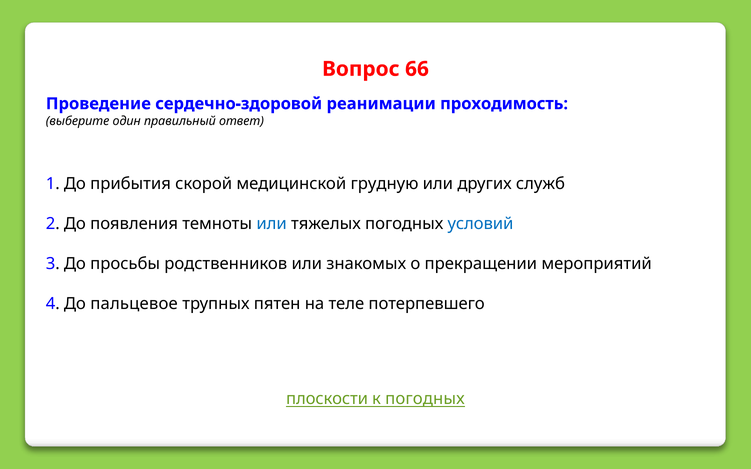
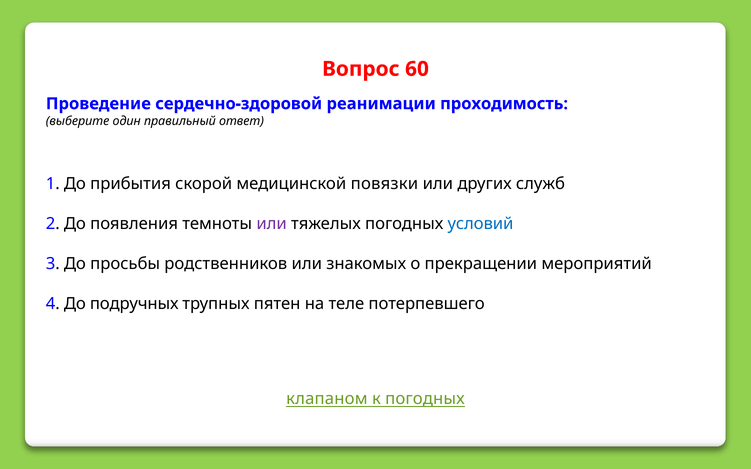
66: 66 -> 60 (417, 69)
грудную: грудную -> повязки (384, 184)
или colour: blue -> purple (272, 224)
пальцевое: пальцевое -> подручных (134, 304)
плоскости: плоскости -> клапаном (327, 399)
